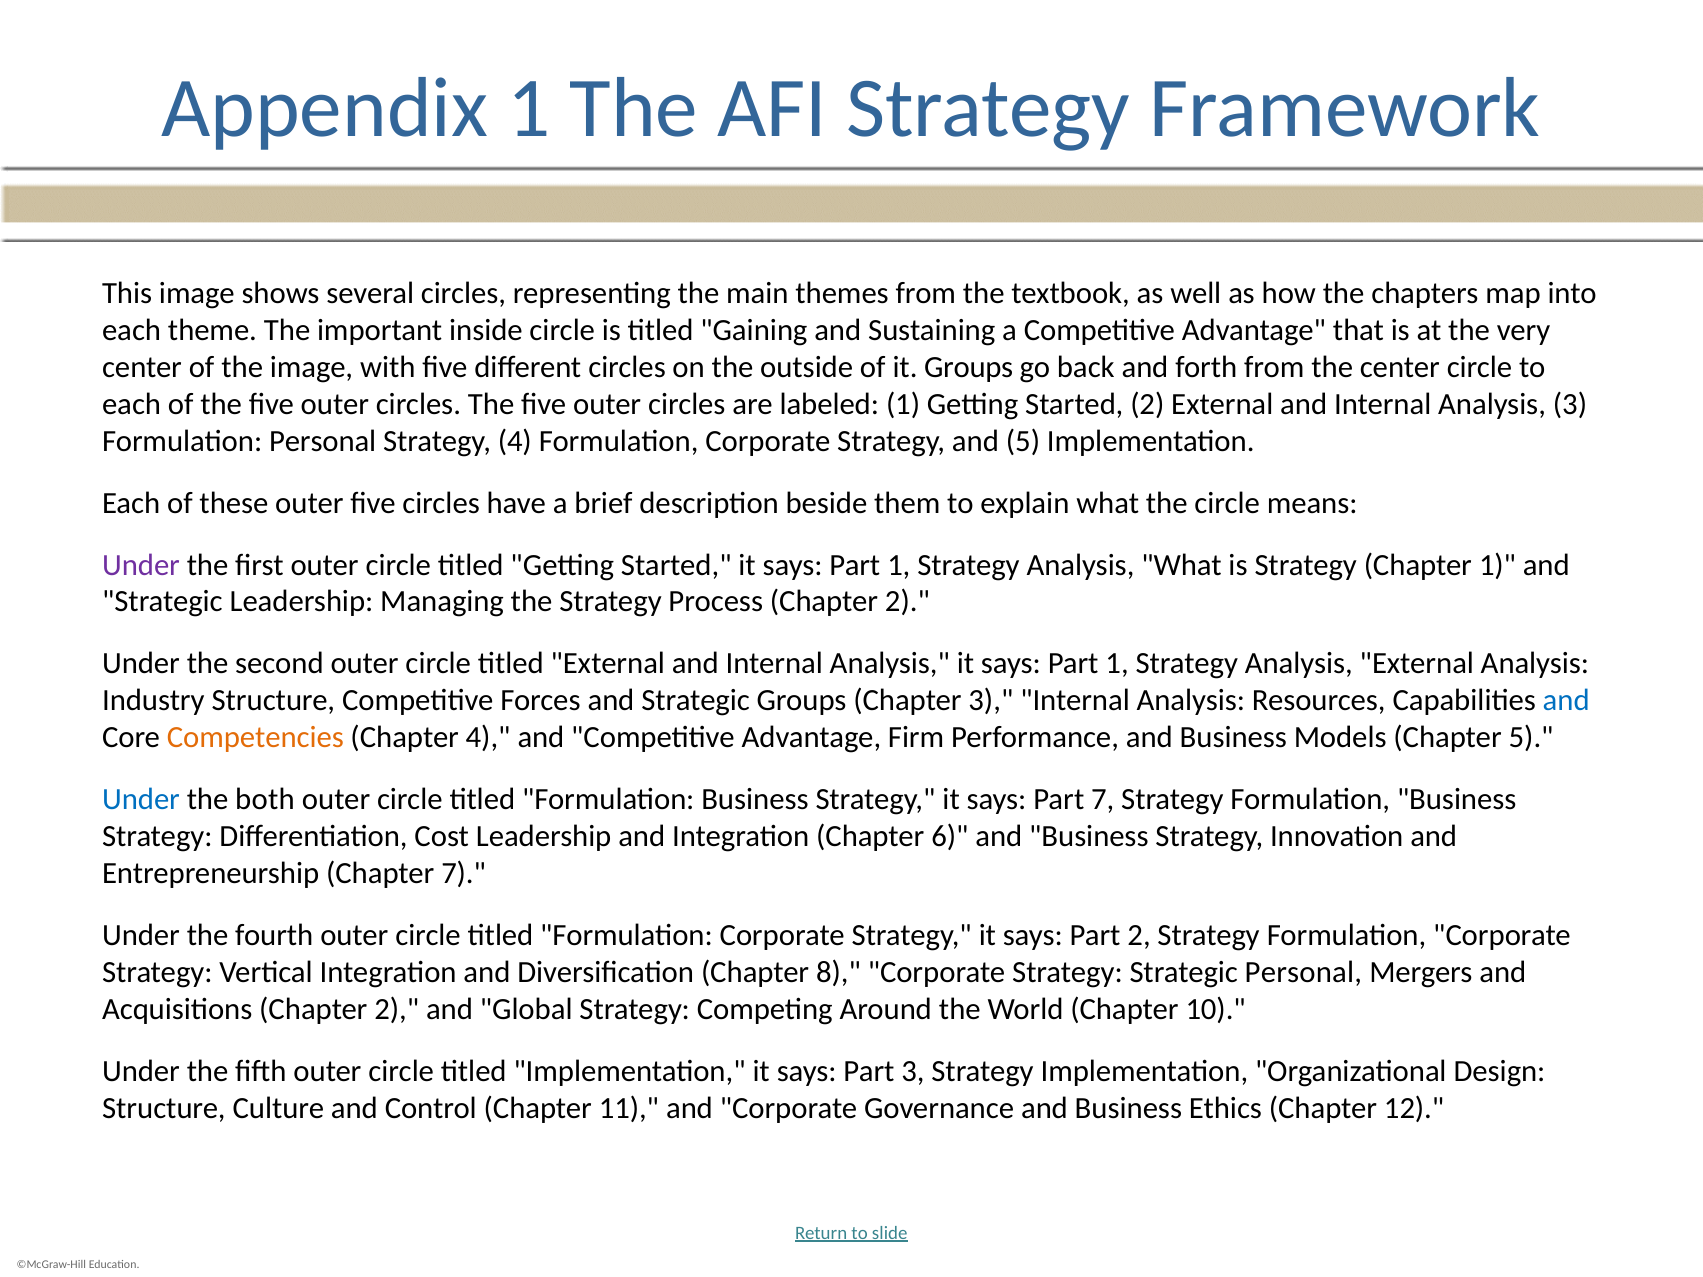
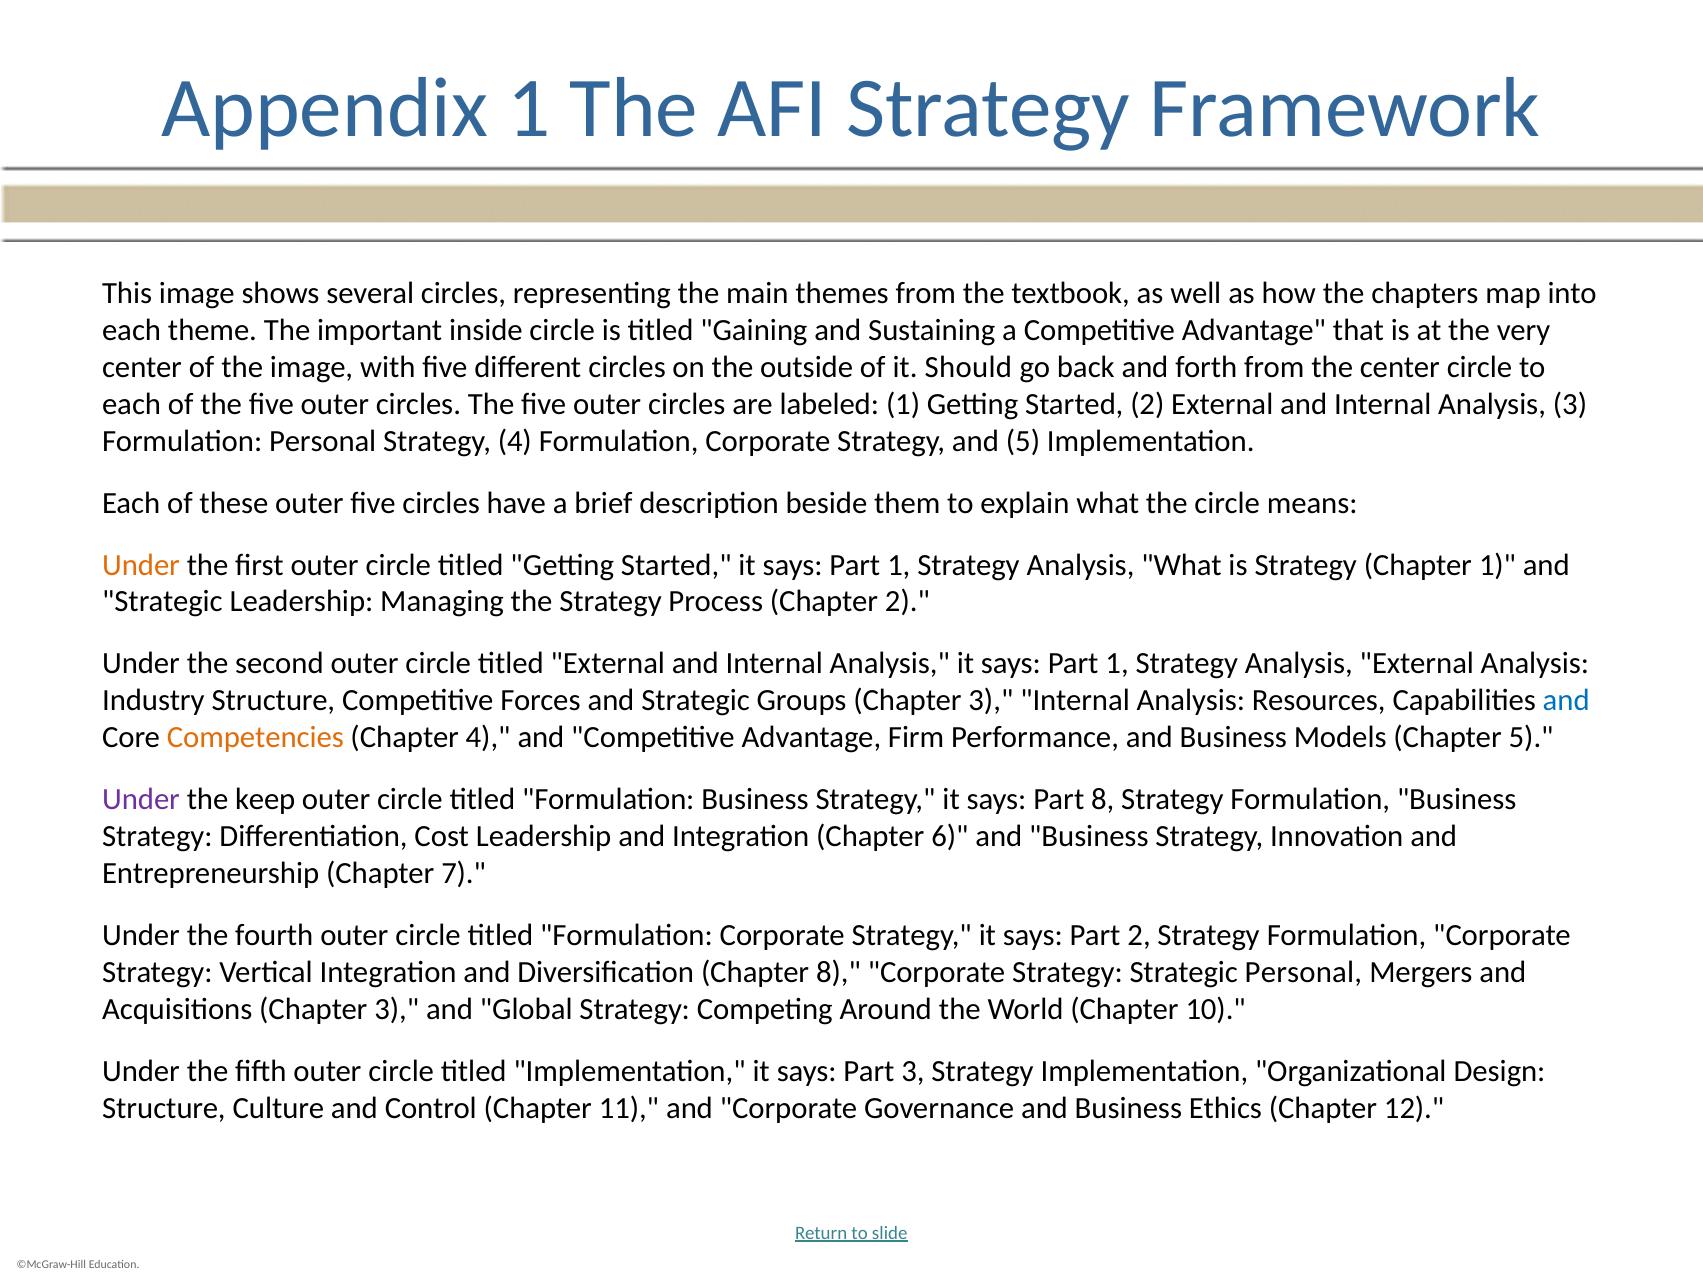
it Groups: Groups -> Should (968, 367)
Under colour: purple -> orange (141, 565)
Under colour: blue -> purple (141, 800)
both: both -> keep (265, 800)
Part 7: 7 -> 8 (1103, 800)
Acquisitions Chapter 2: 2 -> 3 (397, 1010)
